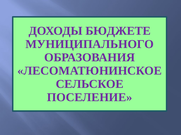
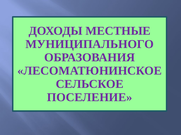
БЮДЖЕТЕ: БЮДЖЕТЕ -> МЕСТНЫЕ (118, 31)
